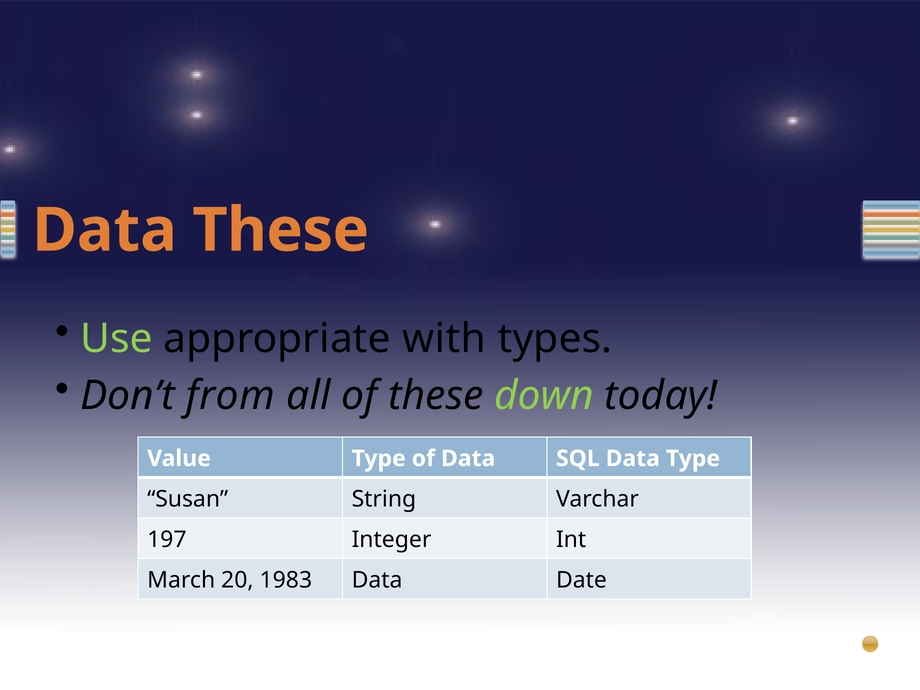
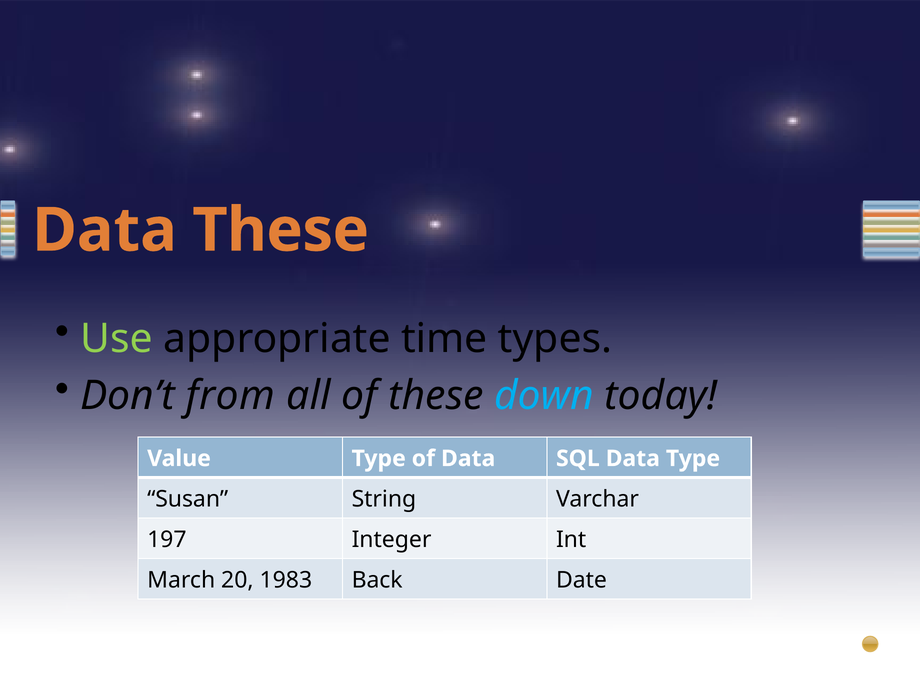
with: with -> time (444, 339)
down colour: light green -> light blue (544, 396)
1983 Data: Data -> Back (377, 580)
